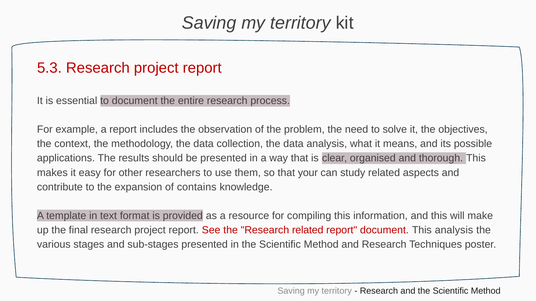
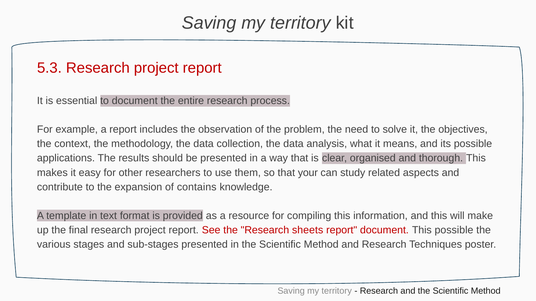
Research related: related -> sheets (308, 230)
This analysis: analysis -> possible (454, 230)
